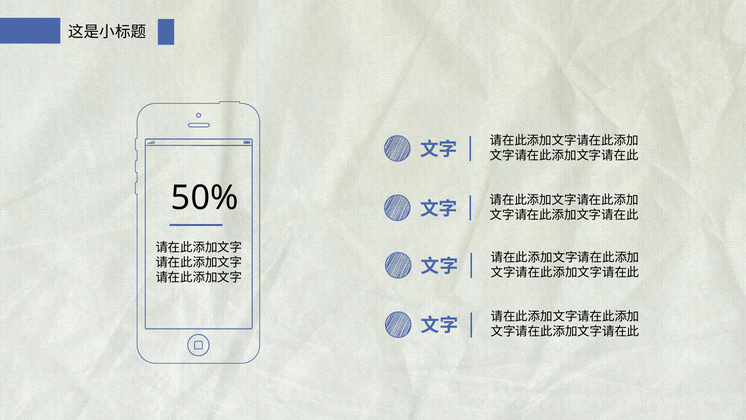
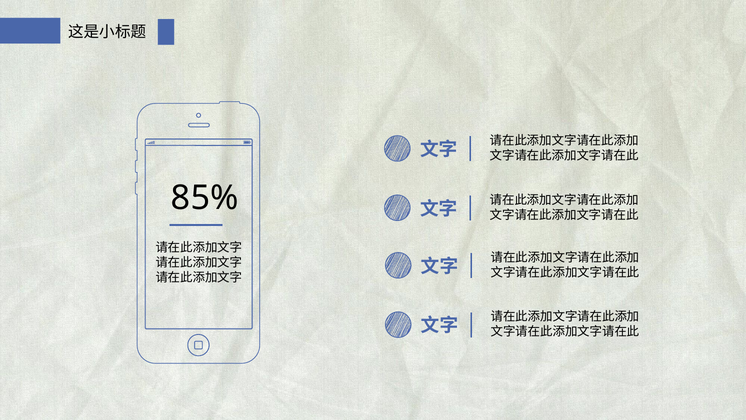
50%: 50% -> 85% (205, 198)
